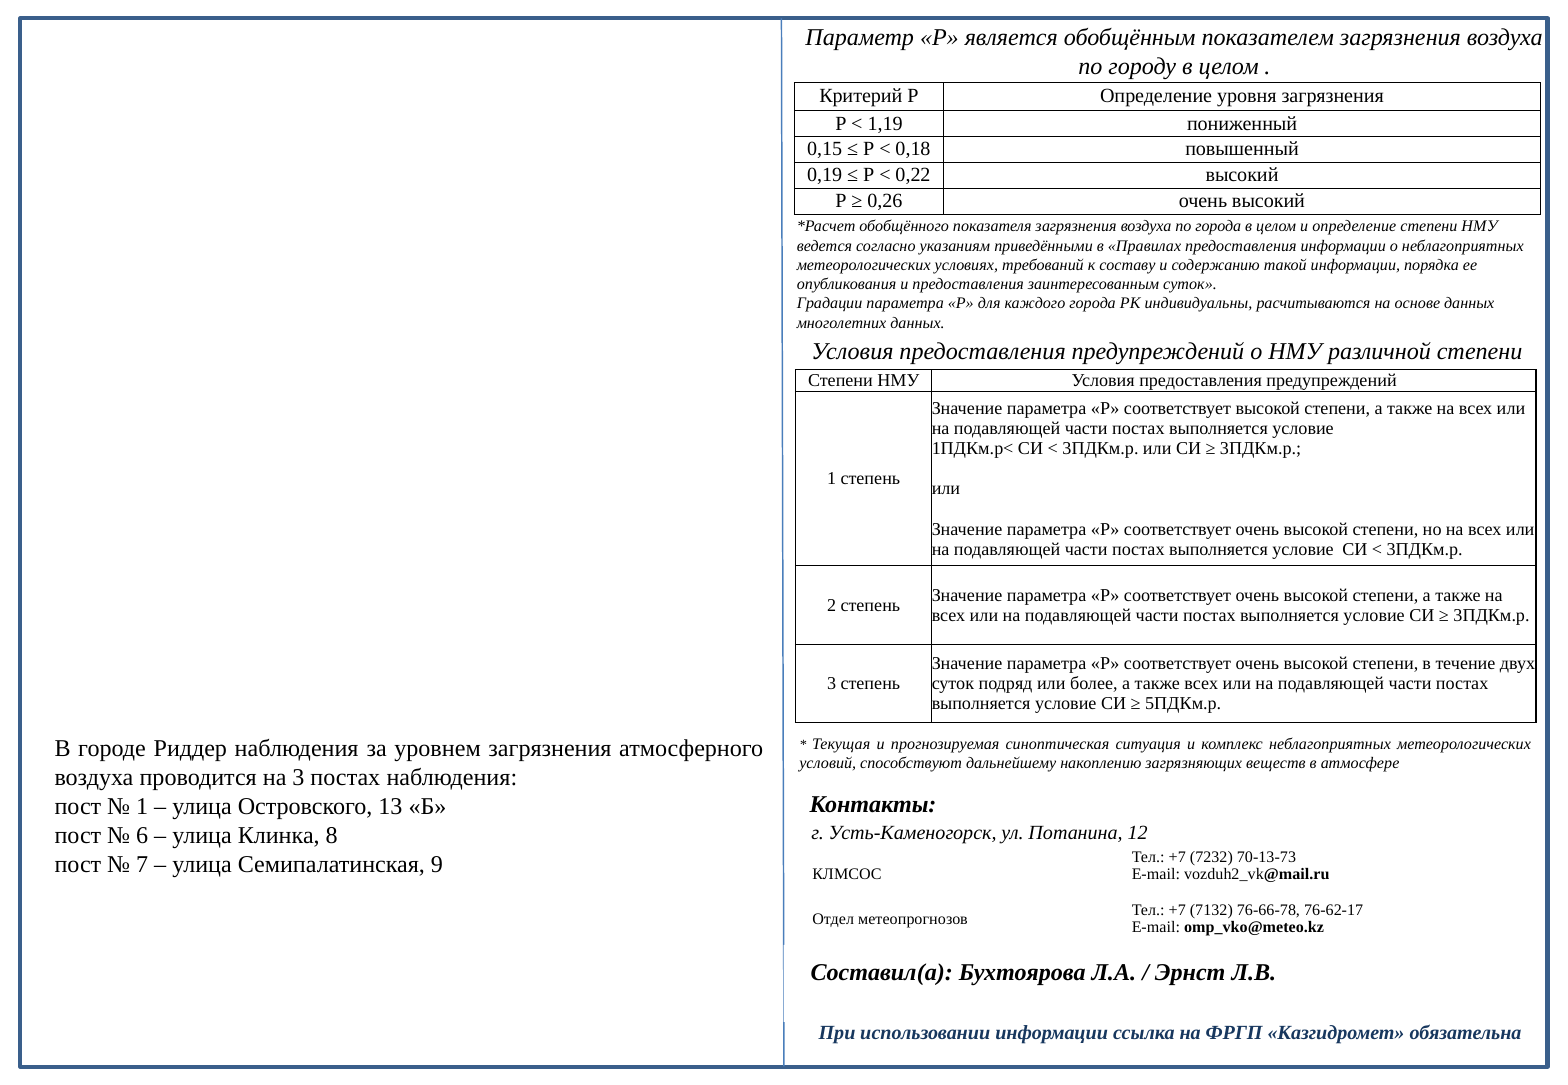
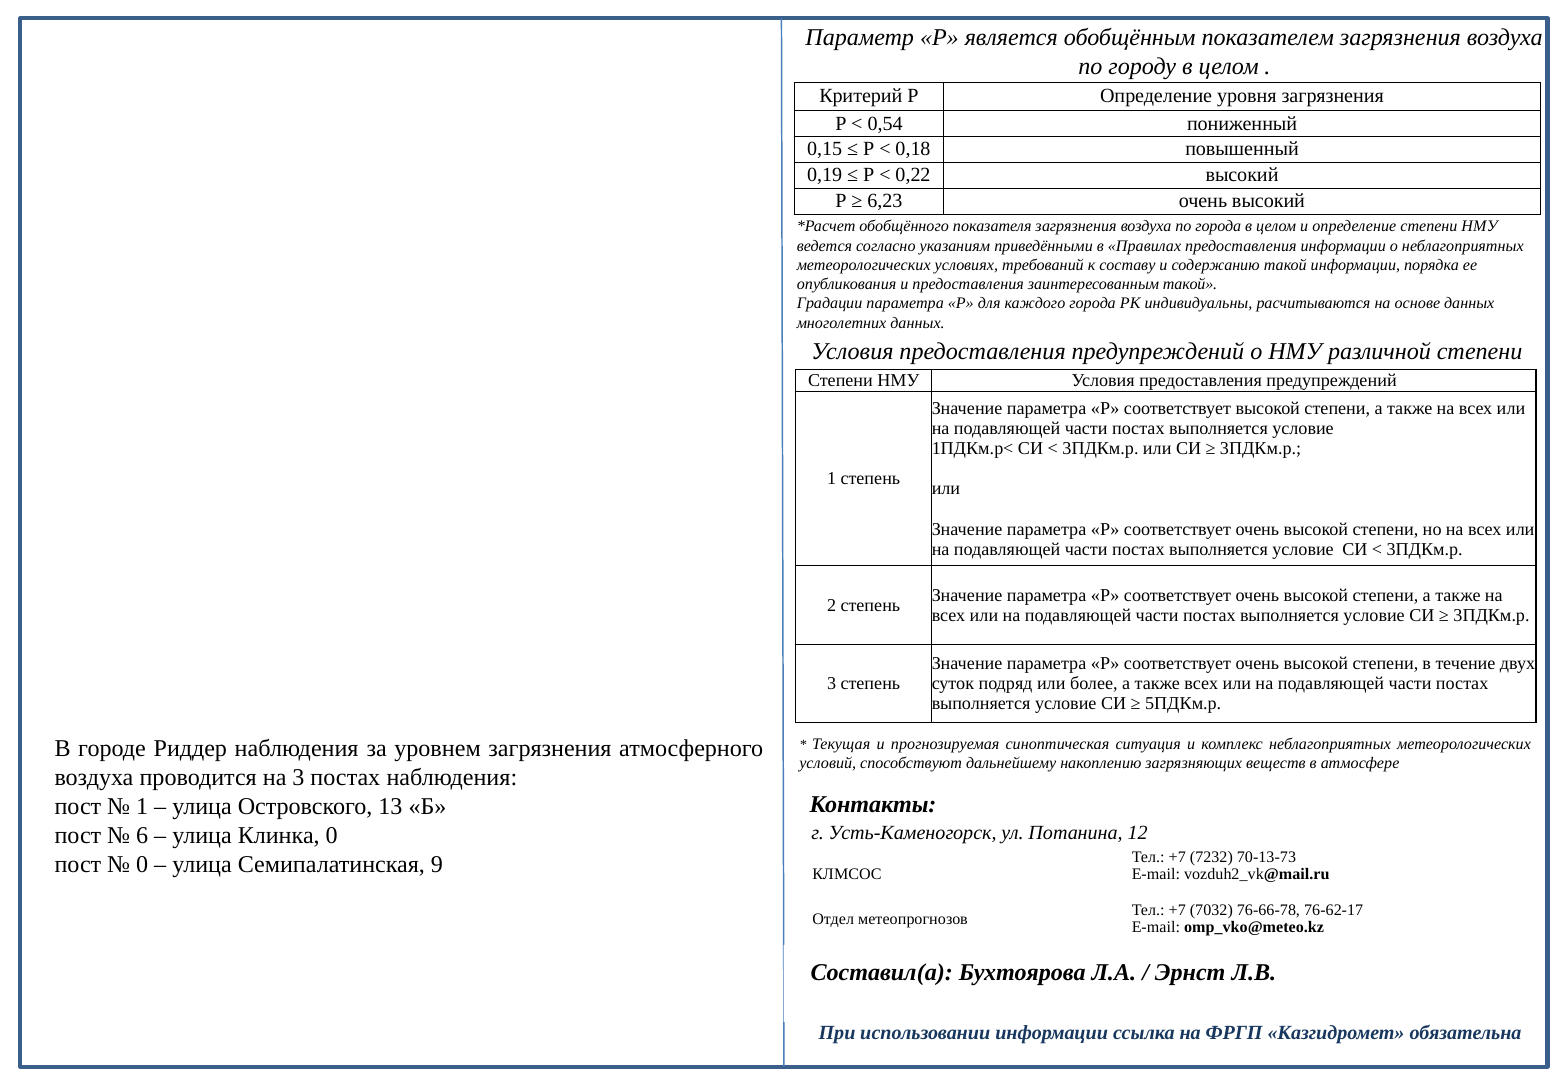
1,19: 1,19 -> 0,54 (885, 123)
0,26: 0,26 -> 6,23 (885, 201)
заинтересованным суток: суток -> такой (1190, 284)
Клинка 8: 8 -> 0 (332, 836)
7: 7 -> 0 (142, 865)
7132: 7132 -> 7032 (1211, 910)
